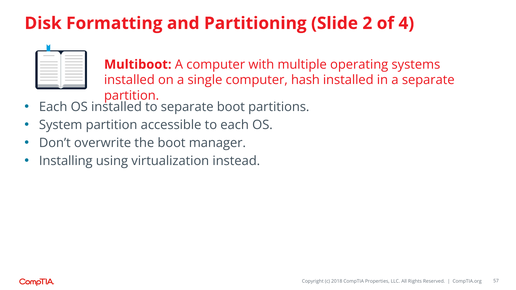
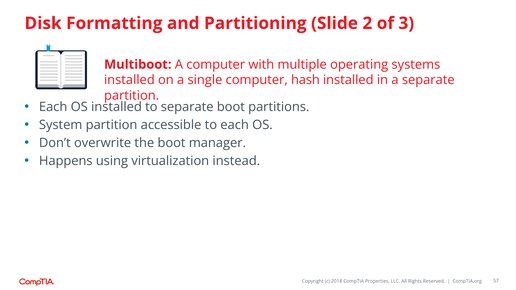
4: 4 -> 3 (406, 23)
Installing: Installing -> Happens (66, 161)
